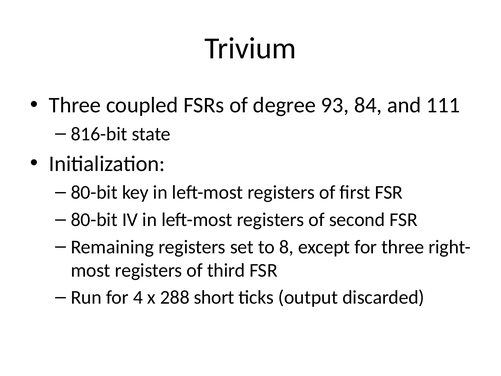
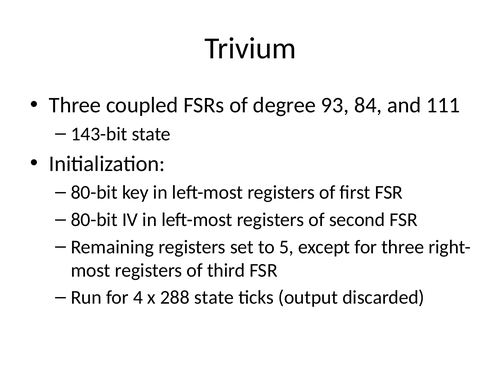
816-bit: 816-bit -> 143-bit (99, 134)
8: 8 -> 5 (286, 247)
288 short: short -> state (214, 297)
